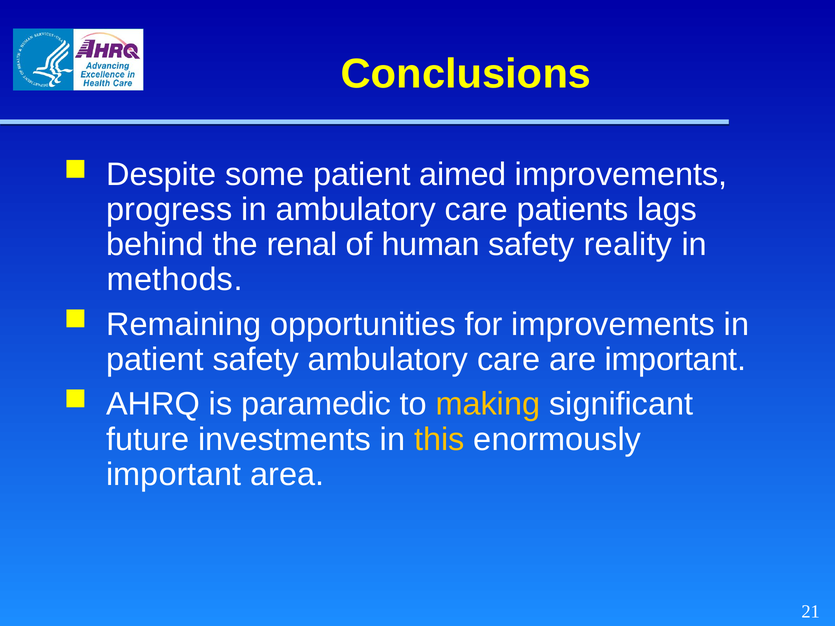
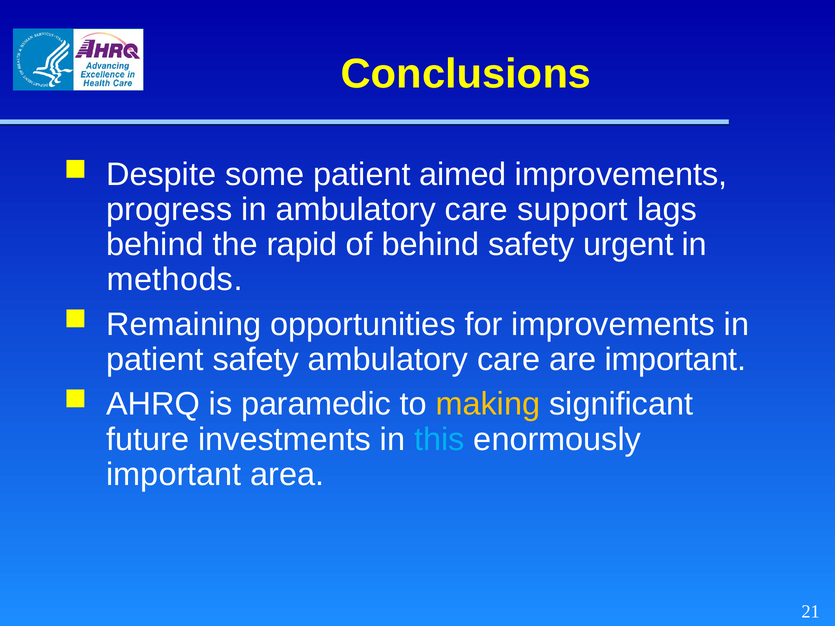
patients: patients -> support (572, 210)
renal: renal -> rapid (302, 245)
of human: human -> behind (430, 245)
reality: reality -> urgent (628, 245)
this colour: yellow -> light blue (439, 439)
